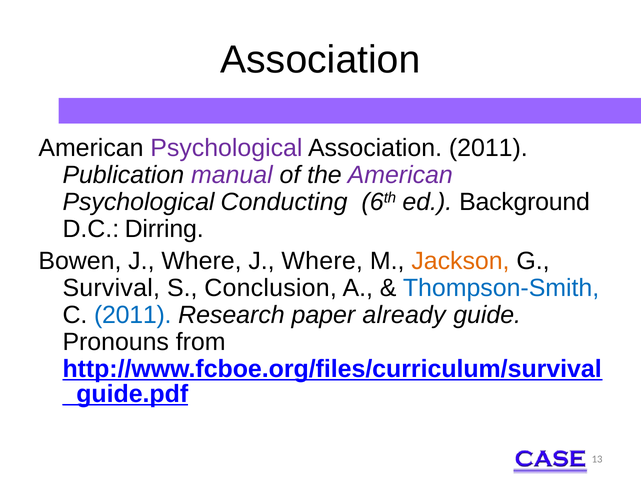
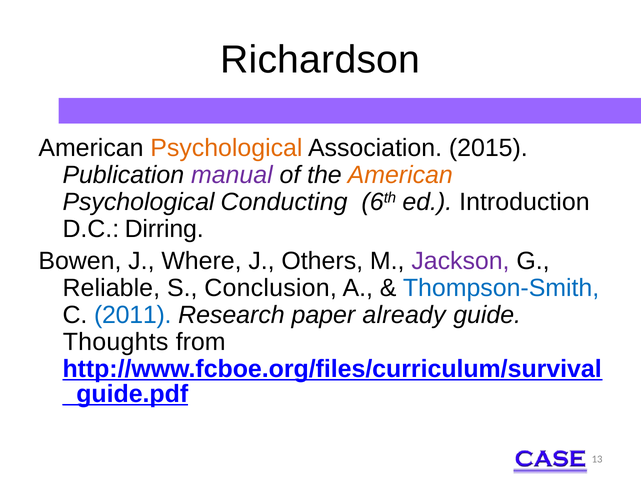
Association: Association -> Richardson (320, 60)
Psychological colour: purple -> orange (226, 148)
Association 2011: 2011 -> 2015 (488, 148)
American colour: purple -> orange (400, 175)
Background: Background -> Introduction (524, 202)
Where: Where -> Others (322, 261)
Jackson colour: orange -> purple (460, 261)
Survival: Survival -> Reliable (111, 288)
Pronouns: Pronouns -> Thoughts (116, 342)
